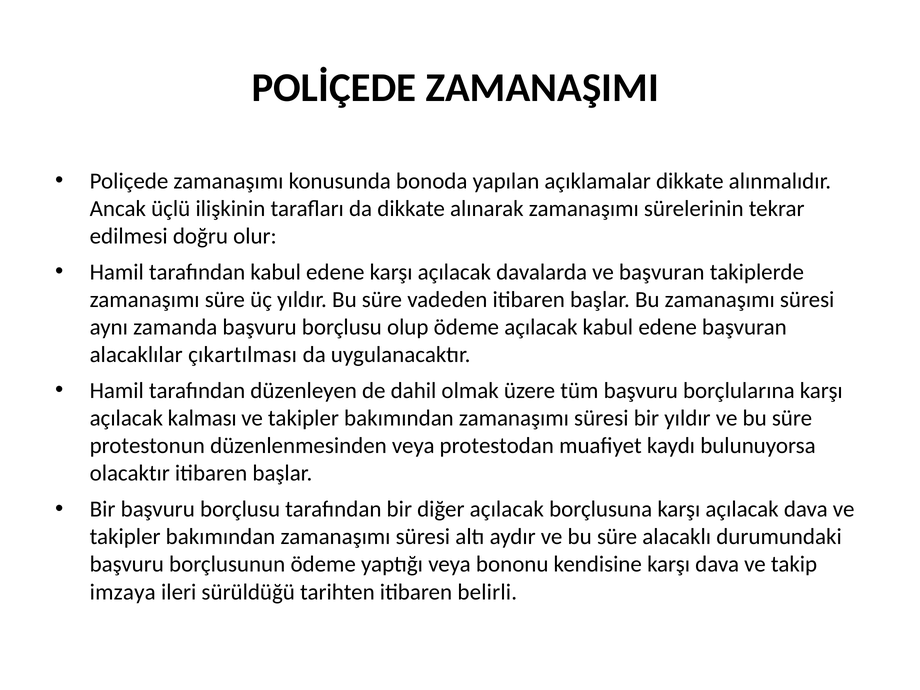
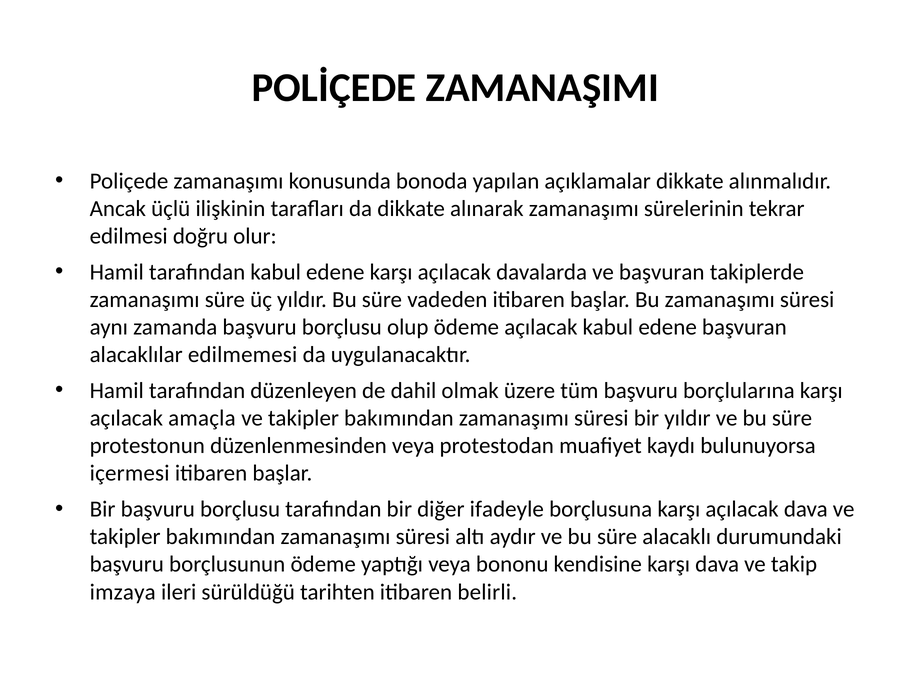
çıkartılması: çıkartılması -> edilmemesi (243, 355)
kalması: kalması -> amaçla (202, 418)
olacaktır: olacaktır -> içermesi (130, 473)
diğer açılacak: açılacak -> ifadeyle (507, 509)
